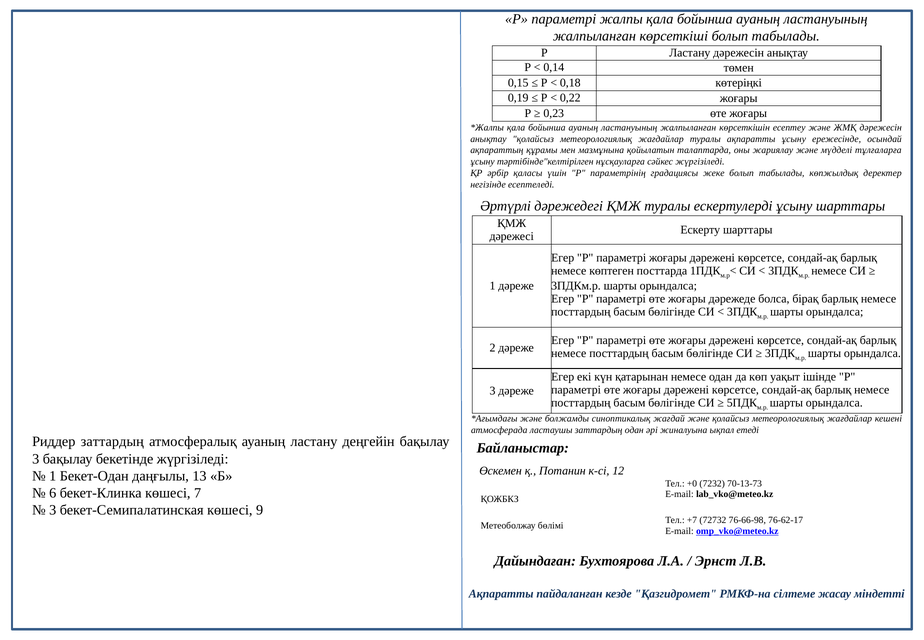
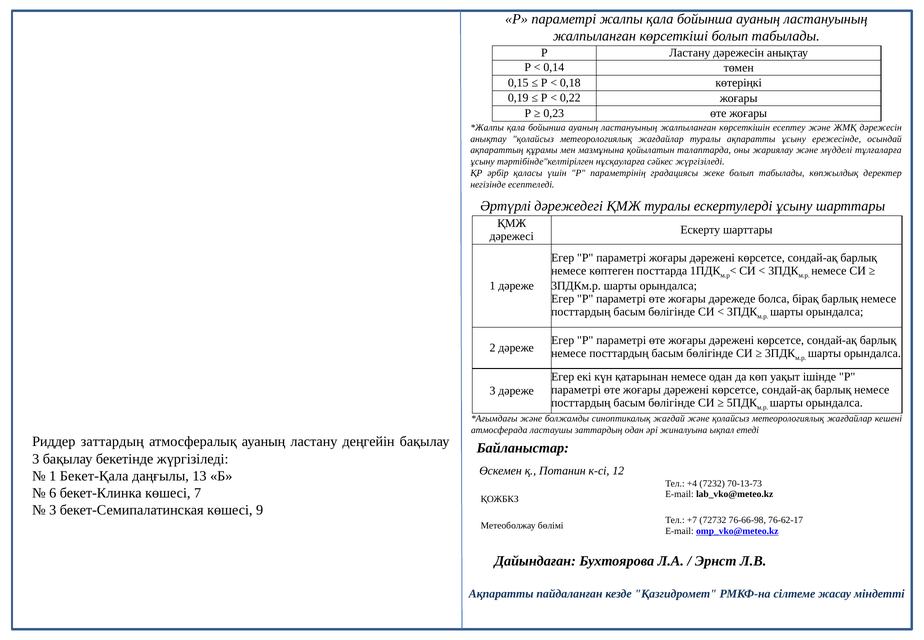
Бекет-Одан: Бекет-Одан -> Бекет-Қала (94, 476)
+0: +0 -> +4 (692, 483)
